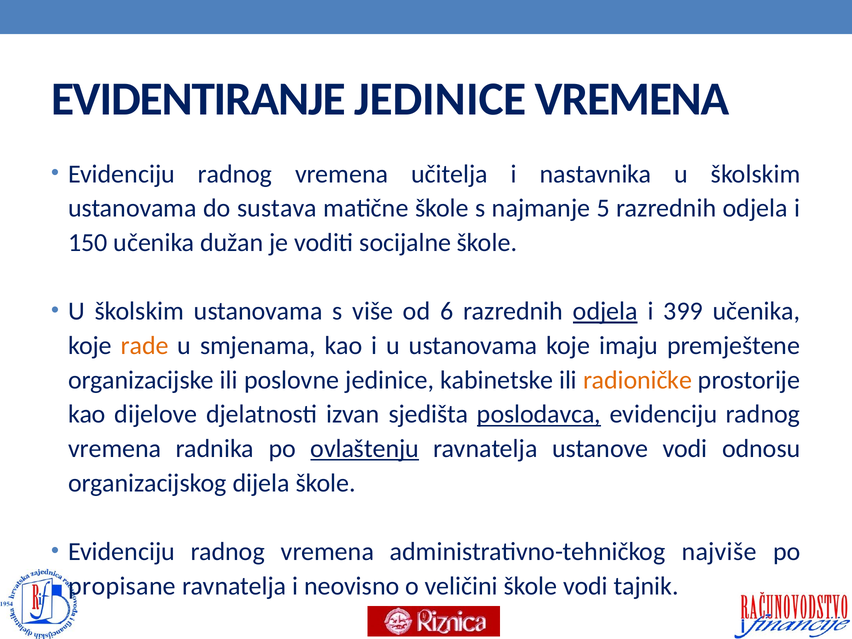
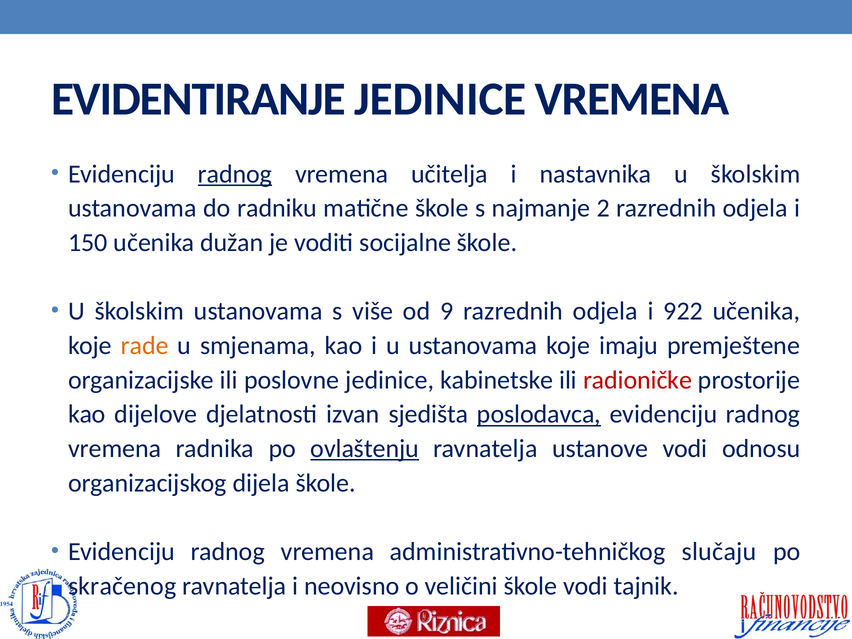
radnog underline: none -> present (235, 174)
sustava: sustava -> radniku (277, 208)
5: 5 -> 2 (603, 208)
6: 6 -> 9 (447, 311)
odjela underline: present -> none (605, 311)
399: 399 -> 922 (683, 311)
radioničke colour: orange -> red (638, 380)
najviše: najviše -> slučaju (719, 552)
propisane: propisane -> skračenog (122, 586)
